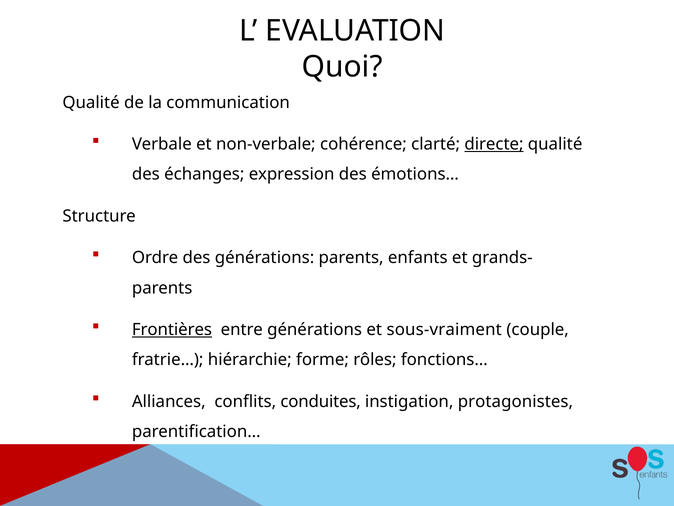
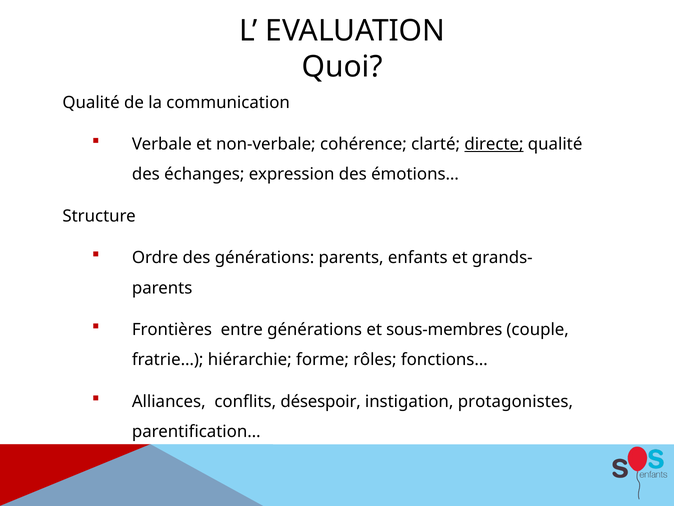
Frontières underline: present -> none (172, 329)
sous-vraiment: sous-vraiment -> sous-membres (444, 329)
conduites: conduites -> désespoir (321, 401)
